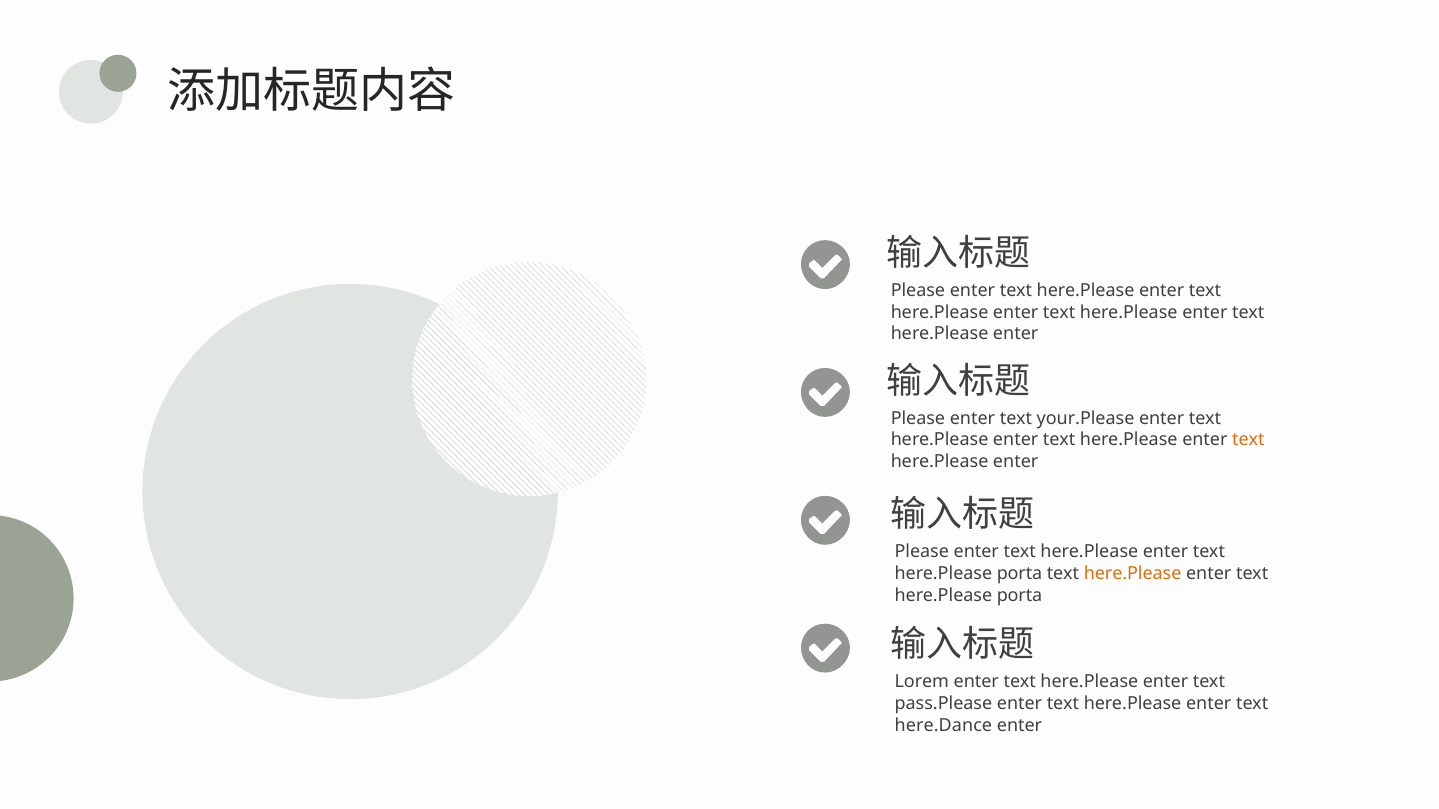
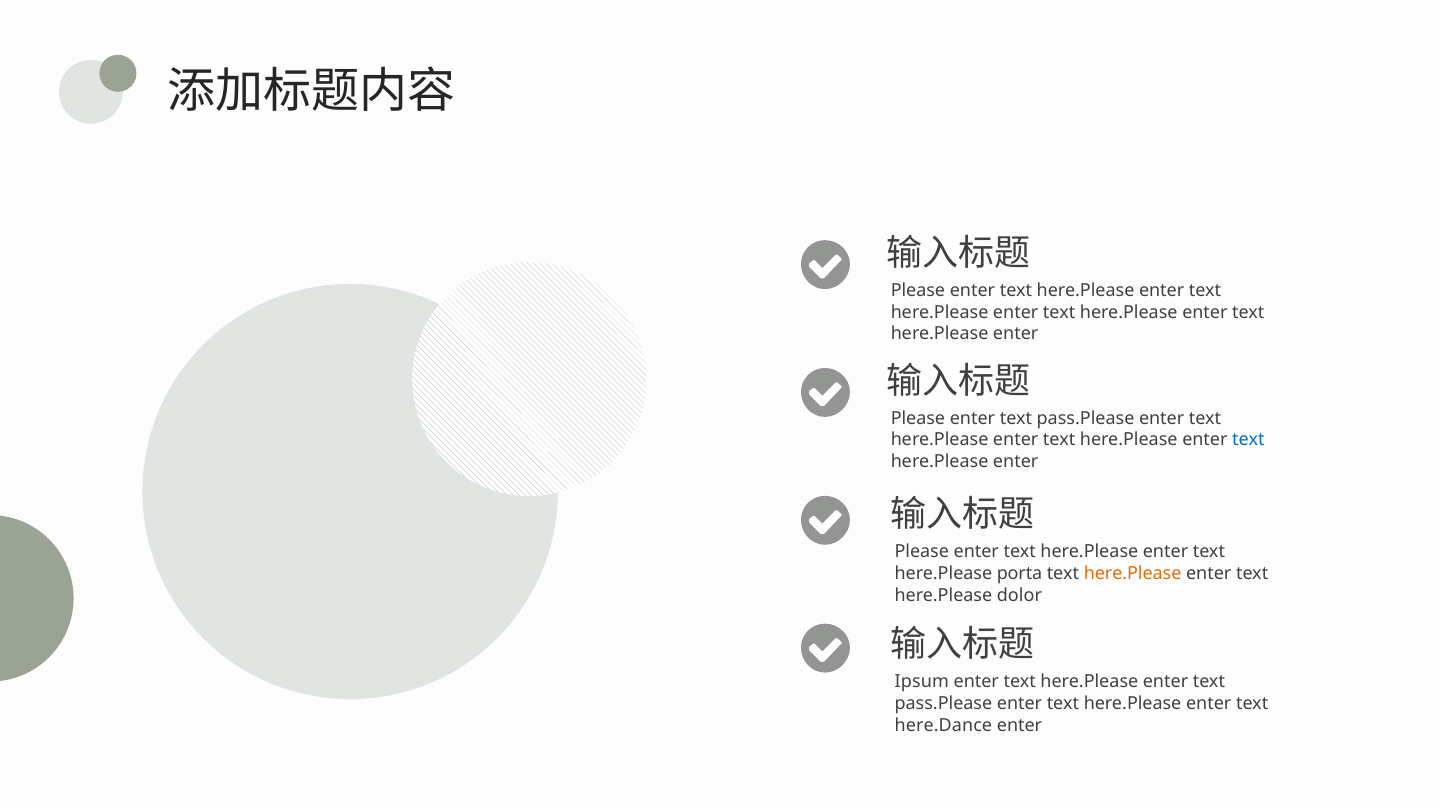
Please enter text your.Please: your.Please -> pass.Please (1086, 419)
text colour: orange -> blue (1248, 440)
porta: porta -> dolor (1019, 595)
Lorem: Lorem -> Ipsum (922, 682)
